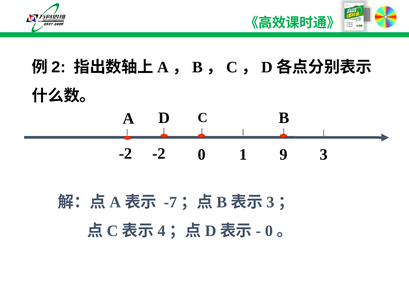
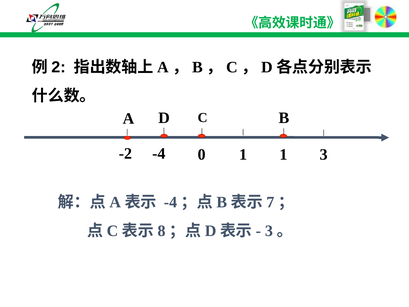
-2: -2 -> -4 (159, 154)
1 9: 9 -> 1 (283, 154)
-7: -7 -> -4 (170, 202)
3: 3 -> 7 (270, 202)
4: 4 -> 8 (162, 231)
0: 0 -> 3 (269, 231)
